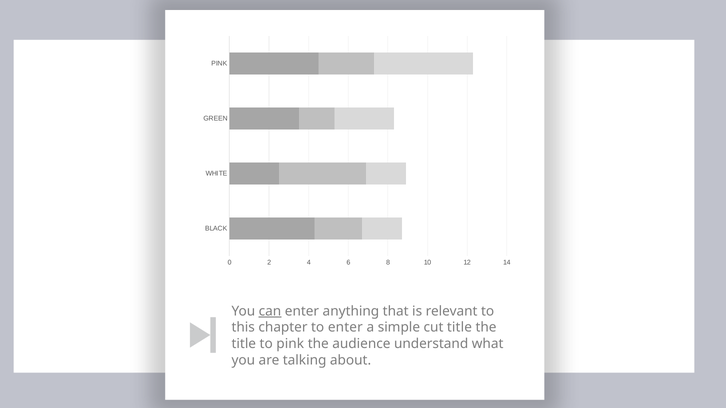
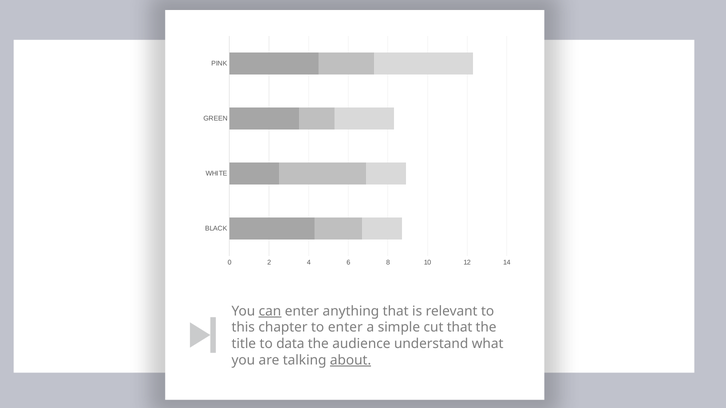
cut title: title -> that (460, 328)
to pink: pink -> data (290, 344)
about underline: none -> present (351, 360)
